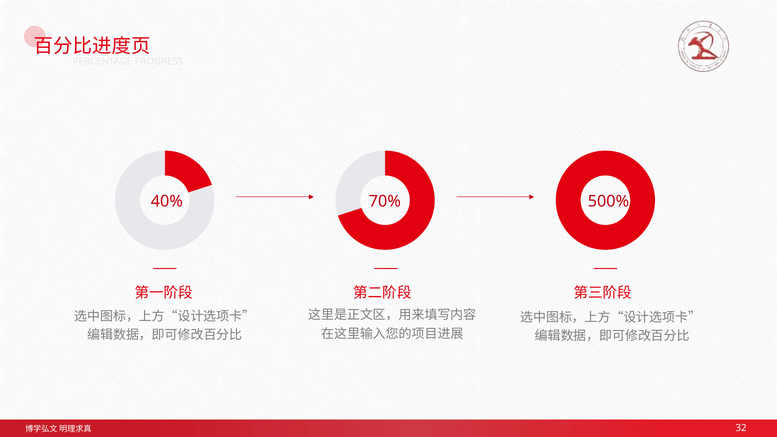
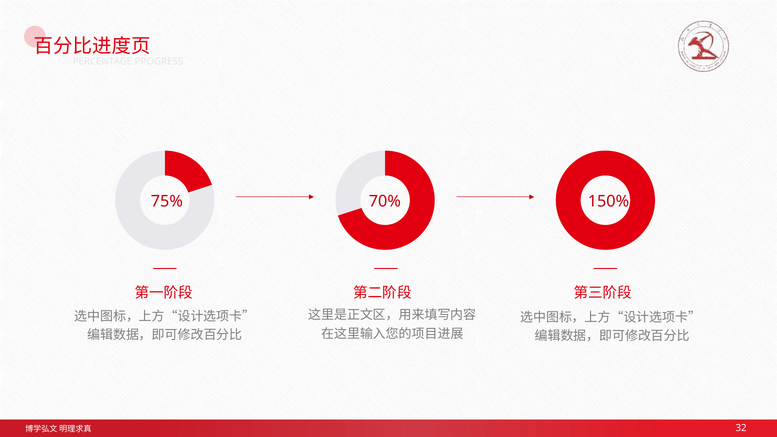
40%: 40% -> 75% (167, 201)
500%: 500% -> 150% (608, 201)
